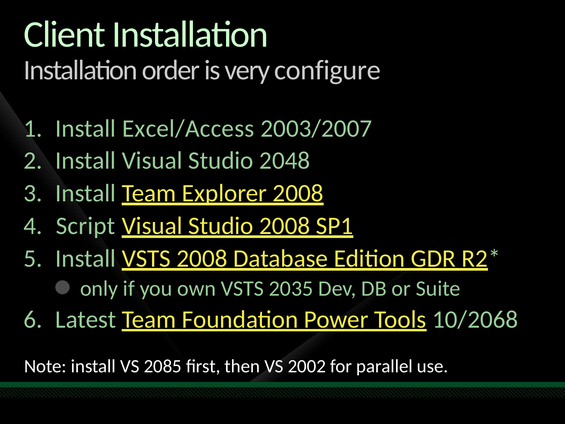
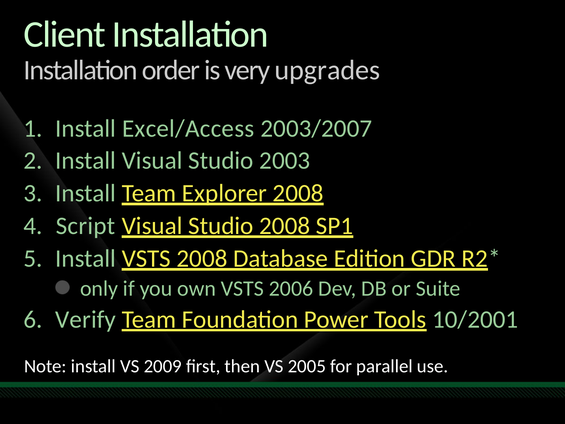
configure: configure -> upgrades (327, 70)
2048: 2048 -> 2003 (285, 161)
2035: 2035 -> 2006 (291, 288)
Latest: Latest -> Verify (86, 319)
10/2068: 10/2068 -> 10/2001 (475, 319)
2085: 2085 -> 2009 (163, 366)
2002: 2002 -> 2005 (307, 366)
